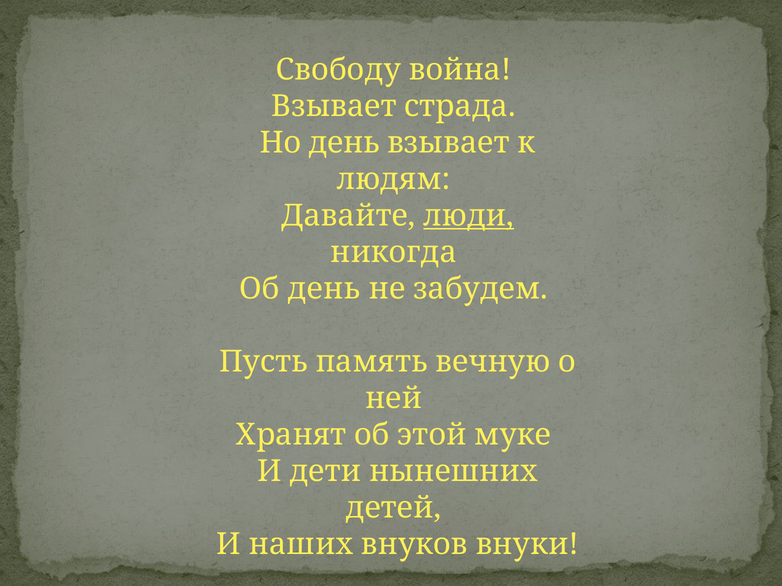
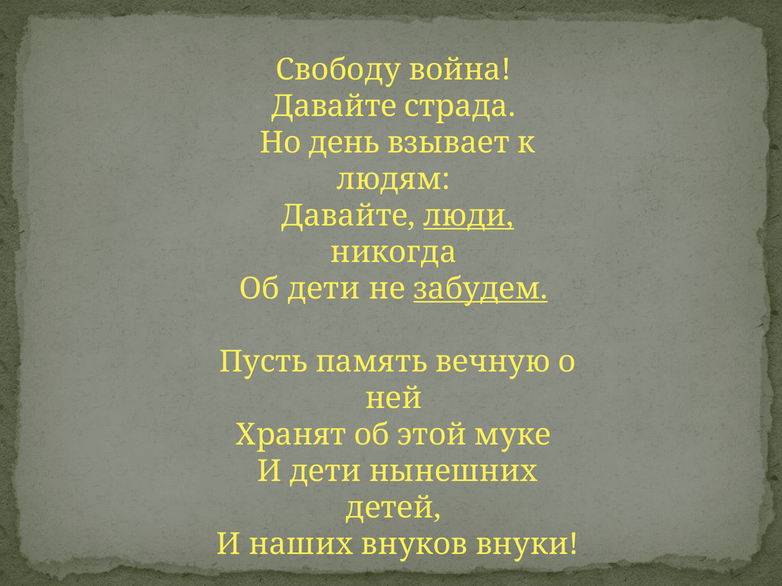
Взывает: Взывает -> Давайте (334, 106)
Об день: день -> дети (324, 289)
забудем underline: none -> present (481, 289)
